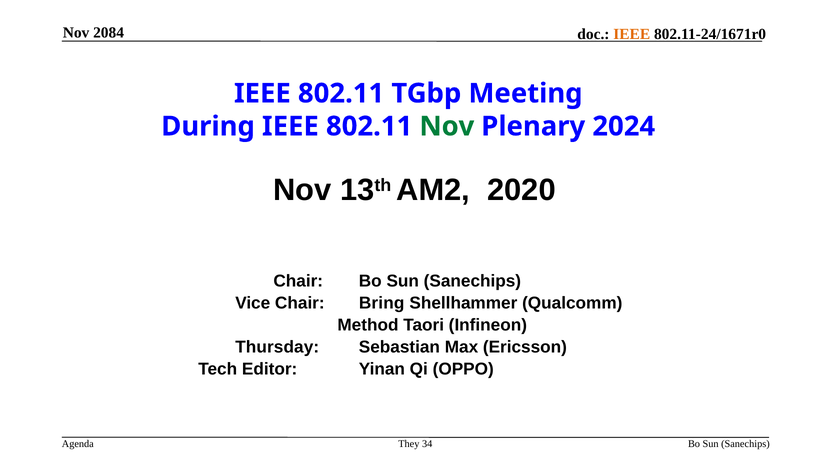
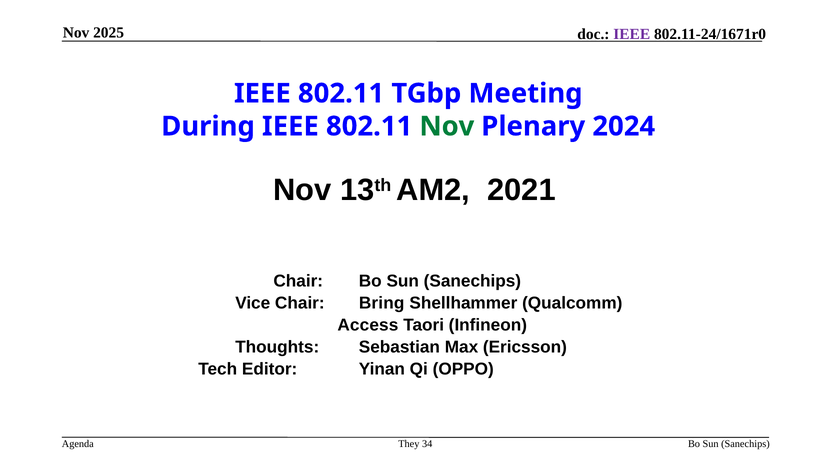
2084: 2084 -> 2025 (109, 33)
IEEE colour: orange -> purple (632, 34)
2020: 2020 -> 2021 (521, 191)
Method: Method -> Access (368, 325)
Thursday: Thursday -> Thoughts (277, 347)
